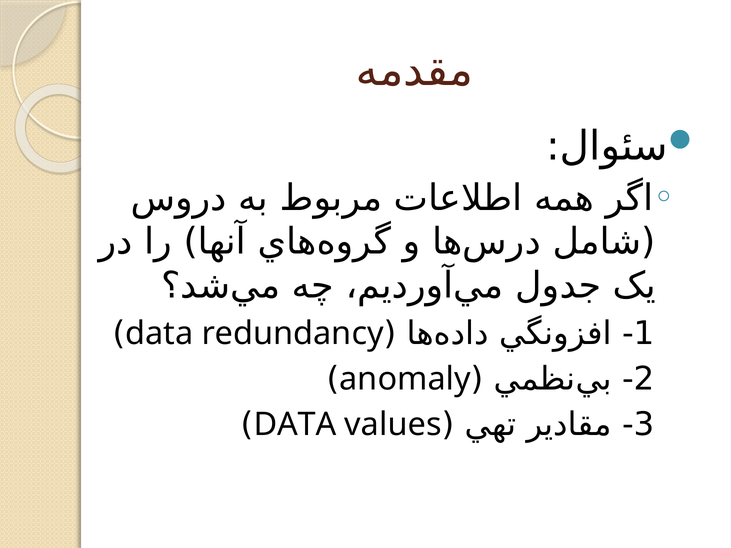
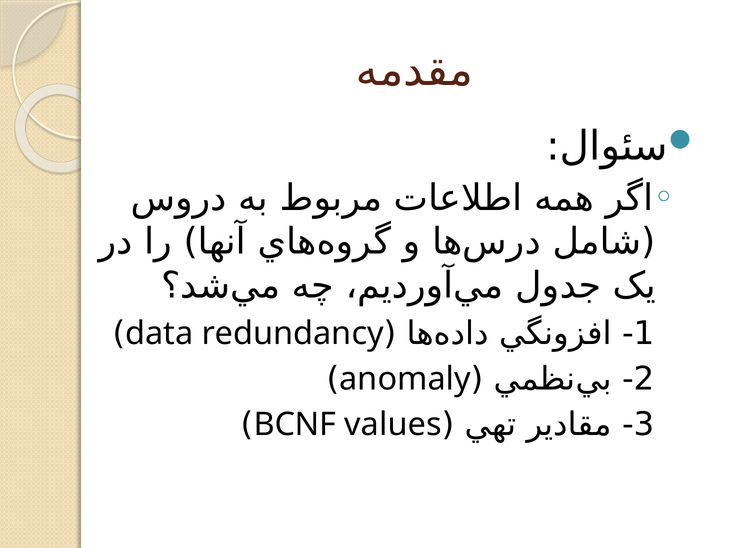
DATA: DATA -> BCNF (295, 425)
